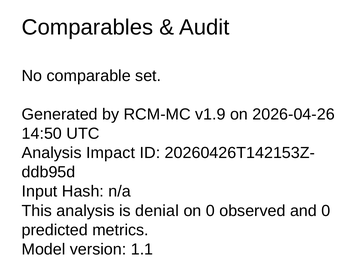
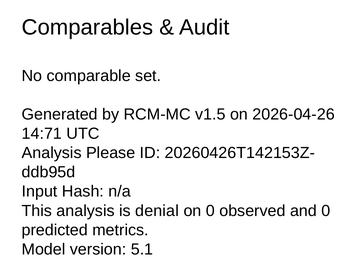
v1.9: v1.9 -> v1.5 (210, 115)
14:50: 14:50 -> 14:71 (42, 134)
Impact: Impact -> Please (111, 153)
1.1: 1.1 -> 5.1 (142, 250)
